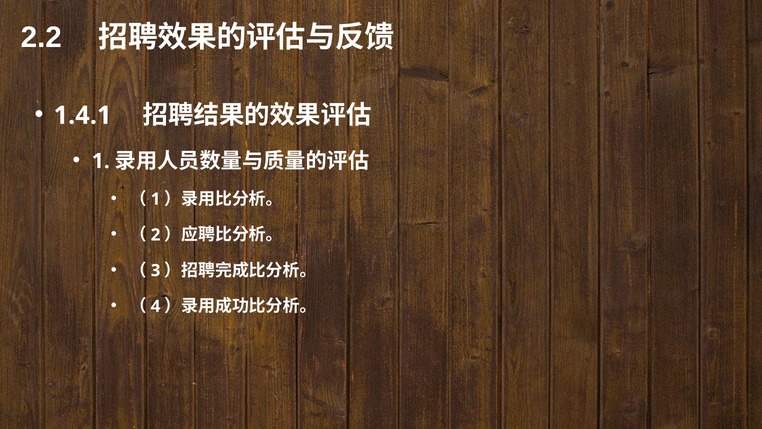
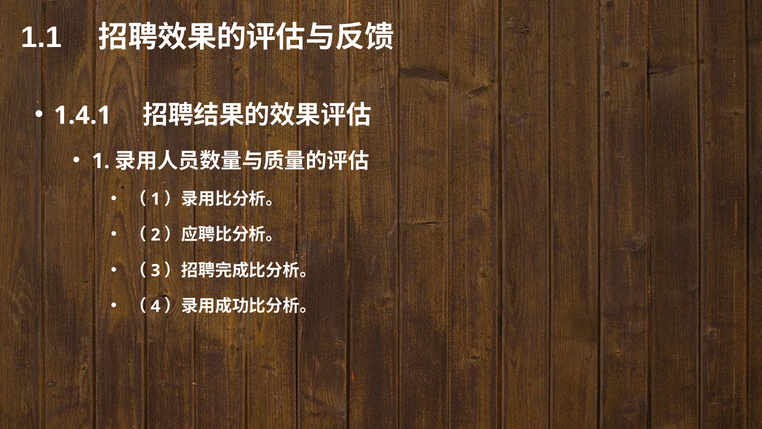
2.2: 2.2 -> 1.1 (41, 38)
